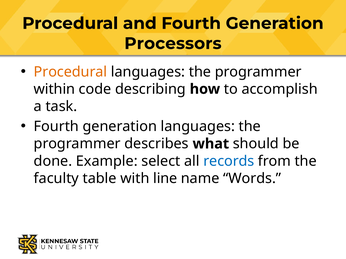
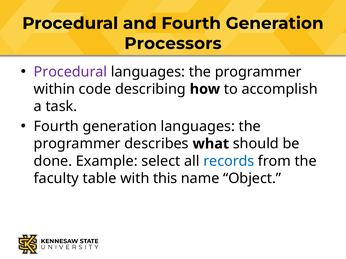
Procedural colour: orange -> purple (70, 72)
line: line -> this (165, 179)
Words: Words -> Object (252, 179)
